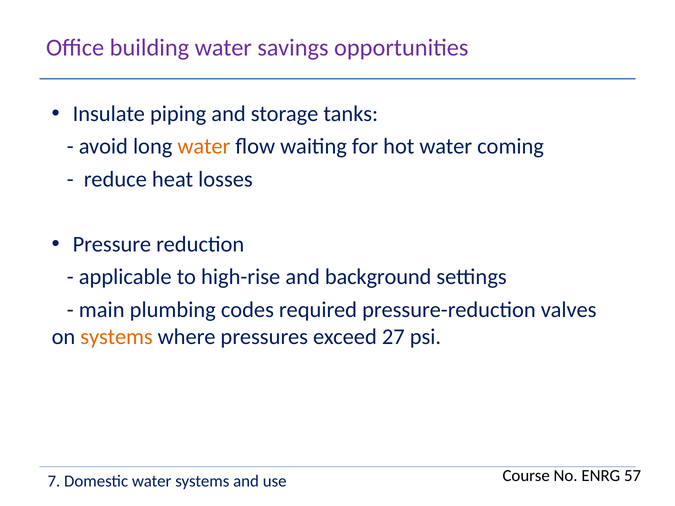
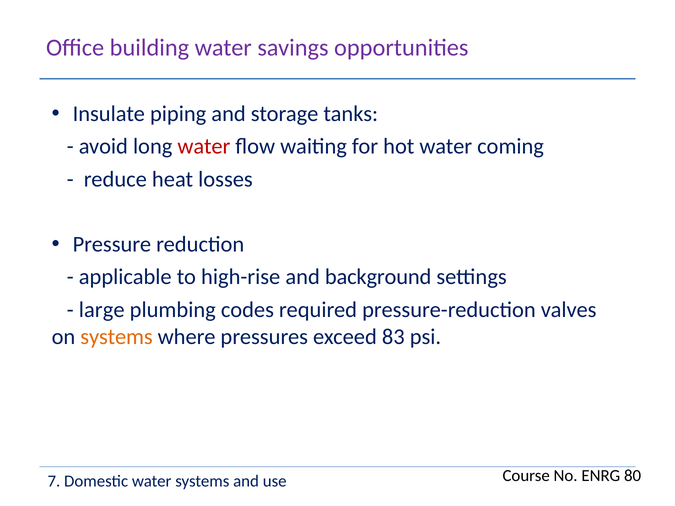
water colour: orange -> red (204, 147)
main: main -> large (102, 310)
27: 27 -> 83 (393, 337)
57: 57 -> 80 (633, 476)
